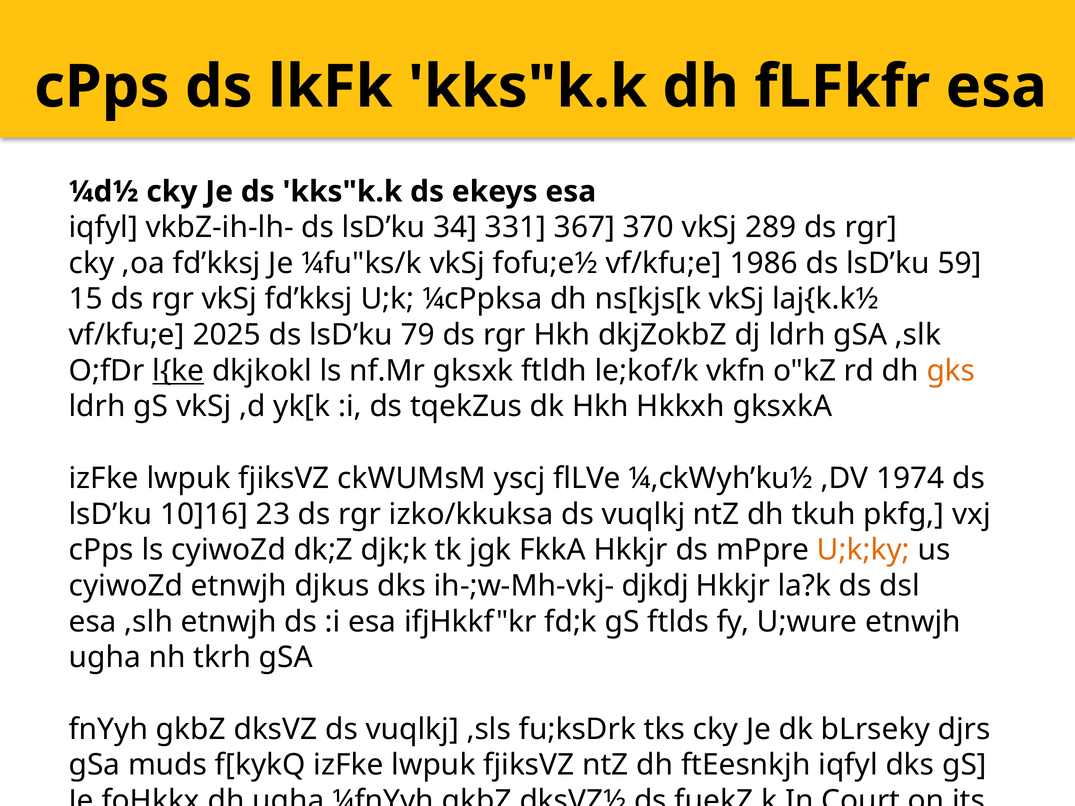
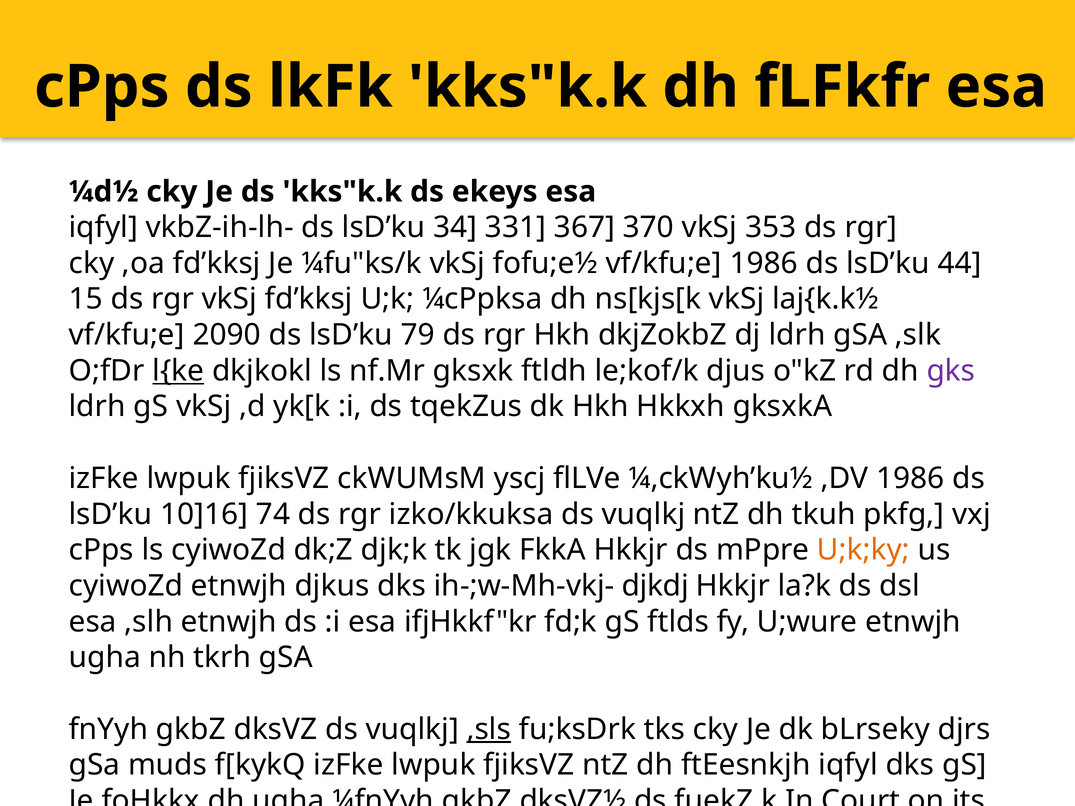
289: 289 -> 353 (771, 228)
59: 59 -> 44 (960, 263)
2025: 2025 -> 2090 (227, 335)
vkfn: vkfn -> djus (736, 371)
gks colour: orange -> purple (951, 371)
,DV 1974: 1974 -> 1986 (910, 478)
23: 23 -> 74 (273, 514)
,sls underline: none -> present (489, 729)
